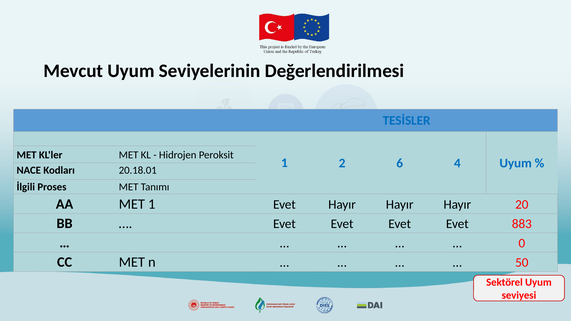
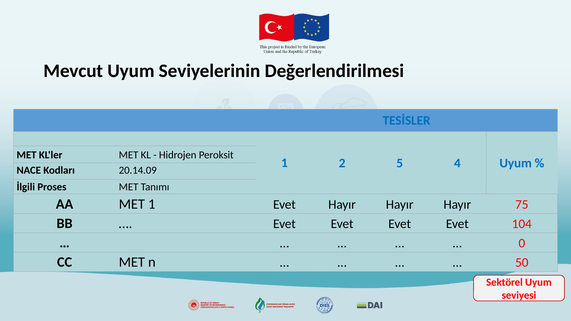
6: 6 -> 5 (400, 163)
20.18.01: 20.18.01 -> 20.14.09 (138, 170)
20: 20 -> 75 (522, 204)
883: 883 -> 104 (522, 224)
